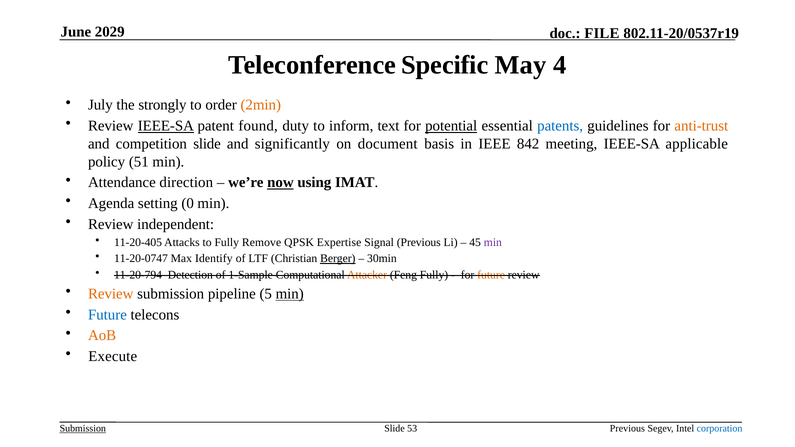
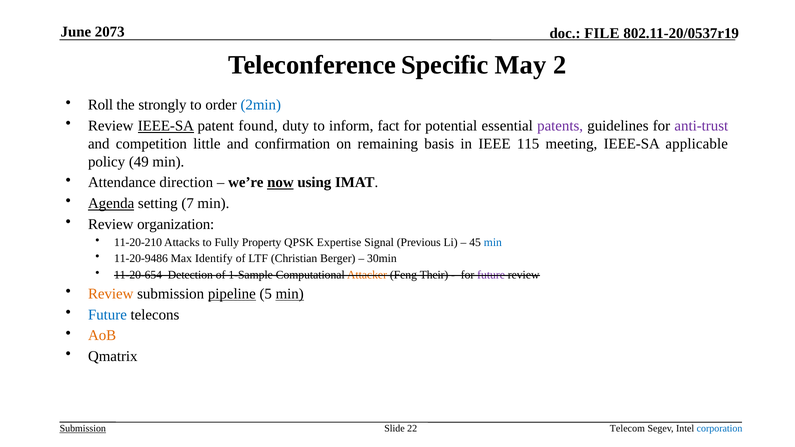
2029: 2029 -> 2073 (110, 32)
4: 4 -> 2 (560, 65)
July: July -> Roll (100, 105)
2min colour: orange -> blue (261, 105)
text: text -> fact (389, 126)
potential underline: present -> none (451, 126)
patents colour: blue -> purple (560, 126)
anti-trust colour: orange -> purple (701, 126)
competition slide: slide -> little (207, 144)
significantly: significantly -> confirmation (292, 144)
document: document -> remaining (388, 144)
842: 842 -> 115 (528, 144)
51: 51 -> 49 (139, 162)
Agenda underline: none -> present (111, 203)
0: 0 -> 7 (188, 203)
independent: independent -> organization (176, 224)
11-20-405: 11-20-405 -> 11-20-210 (138, 242)
Remove: Remove -> Property (262, 242)
min colour: purple -> blue (493, 242)
11-20-0747: 11-20-0747 -> 11-20-9486 (141, 259)
Berger underline: present -> none (338, 259)
11-20-794: 11-20-794 -> 11-20-654 (138, 275)
Feng Fully: Fully -> Their (434, 275)
future colour: orange -> purple (491, 275)
pipeline underline: none -> present (232, 294)
Execute: Execute -> Qmatrix (113, 357)
53: 53 -> 22 (412, 429)
Previous: Previous -> Telecom (627, 429)
